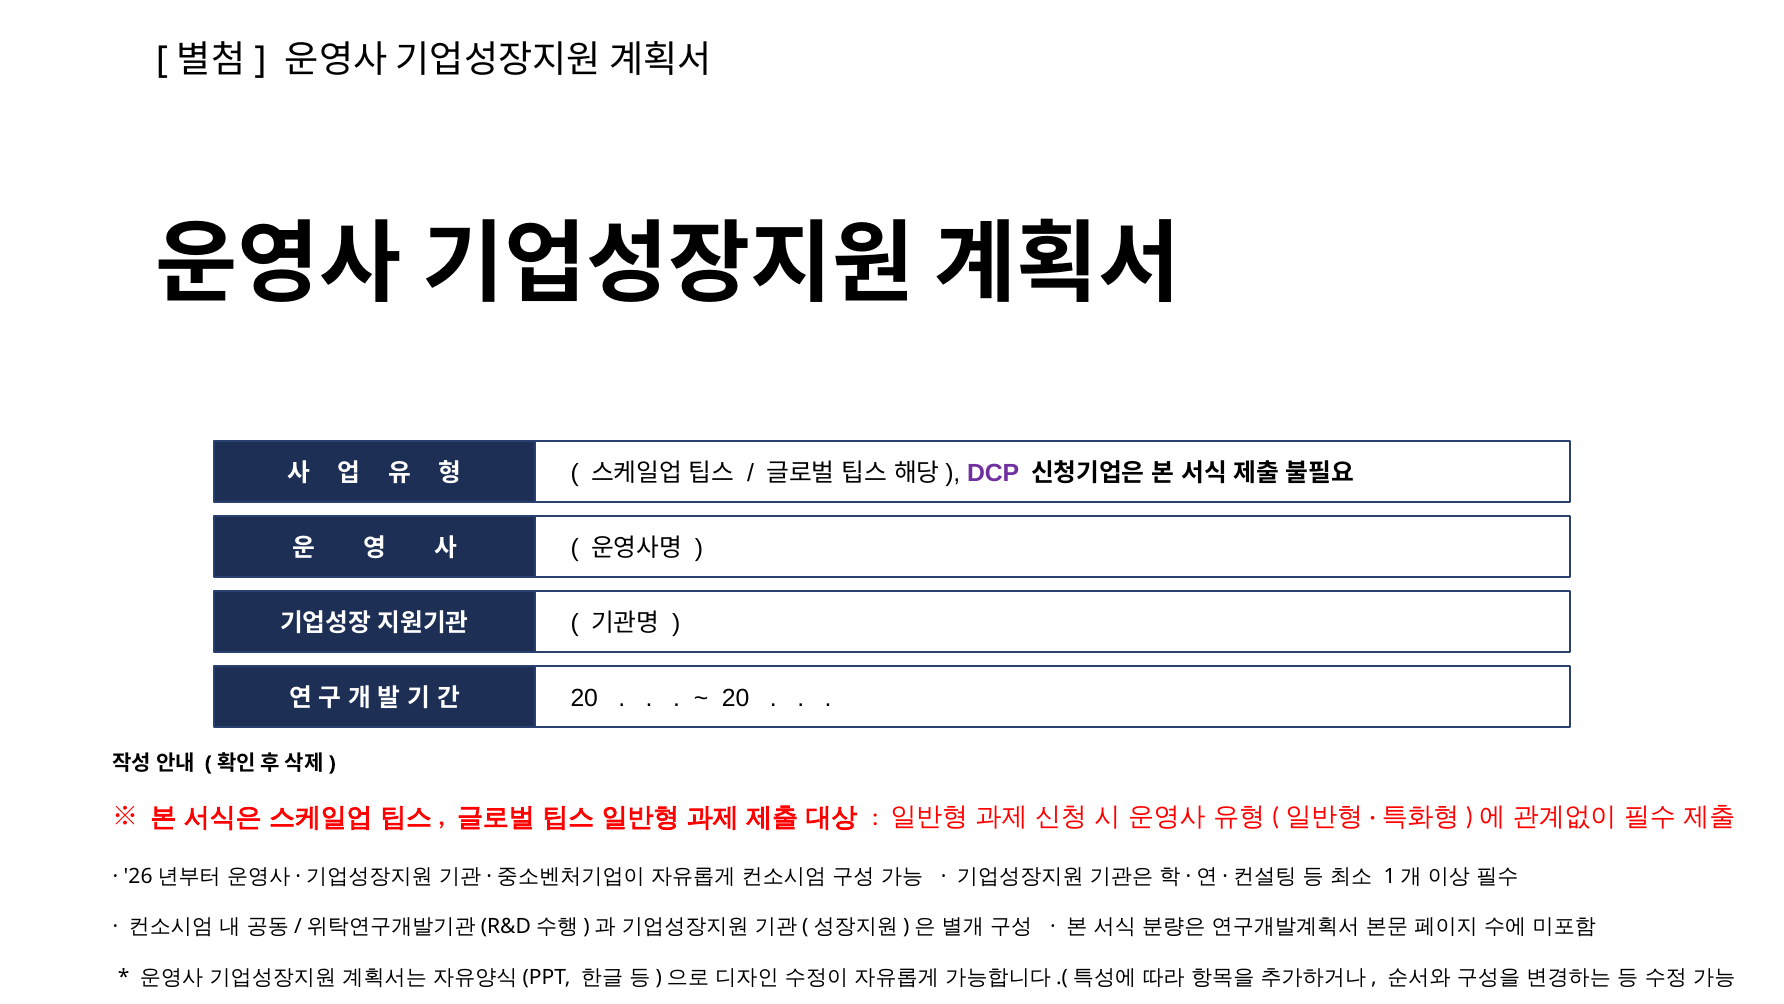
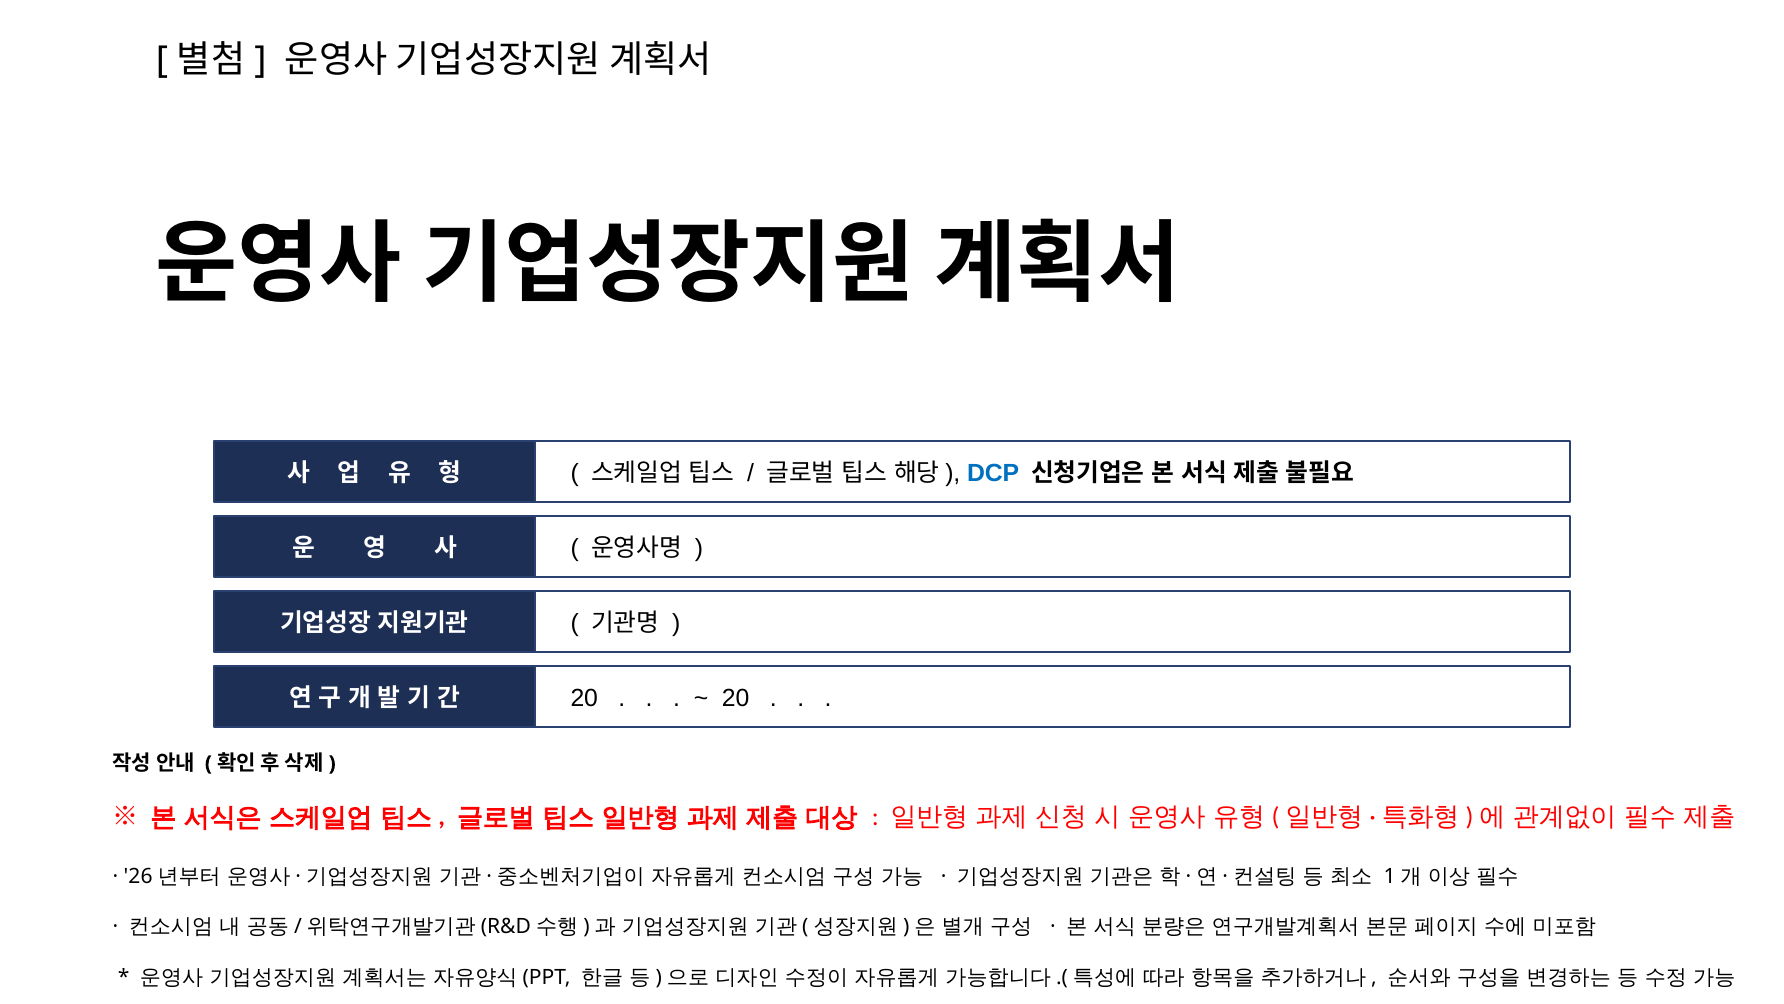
DCP colour: purple -> blue (993, 473)
